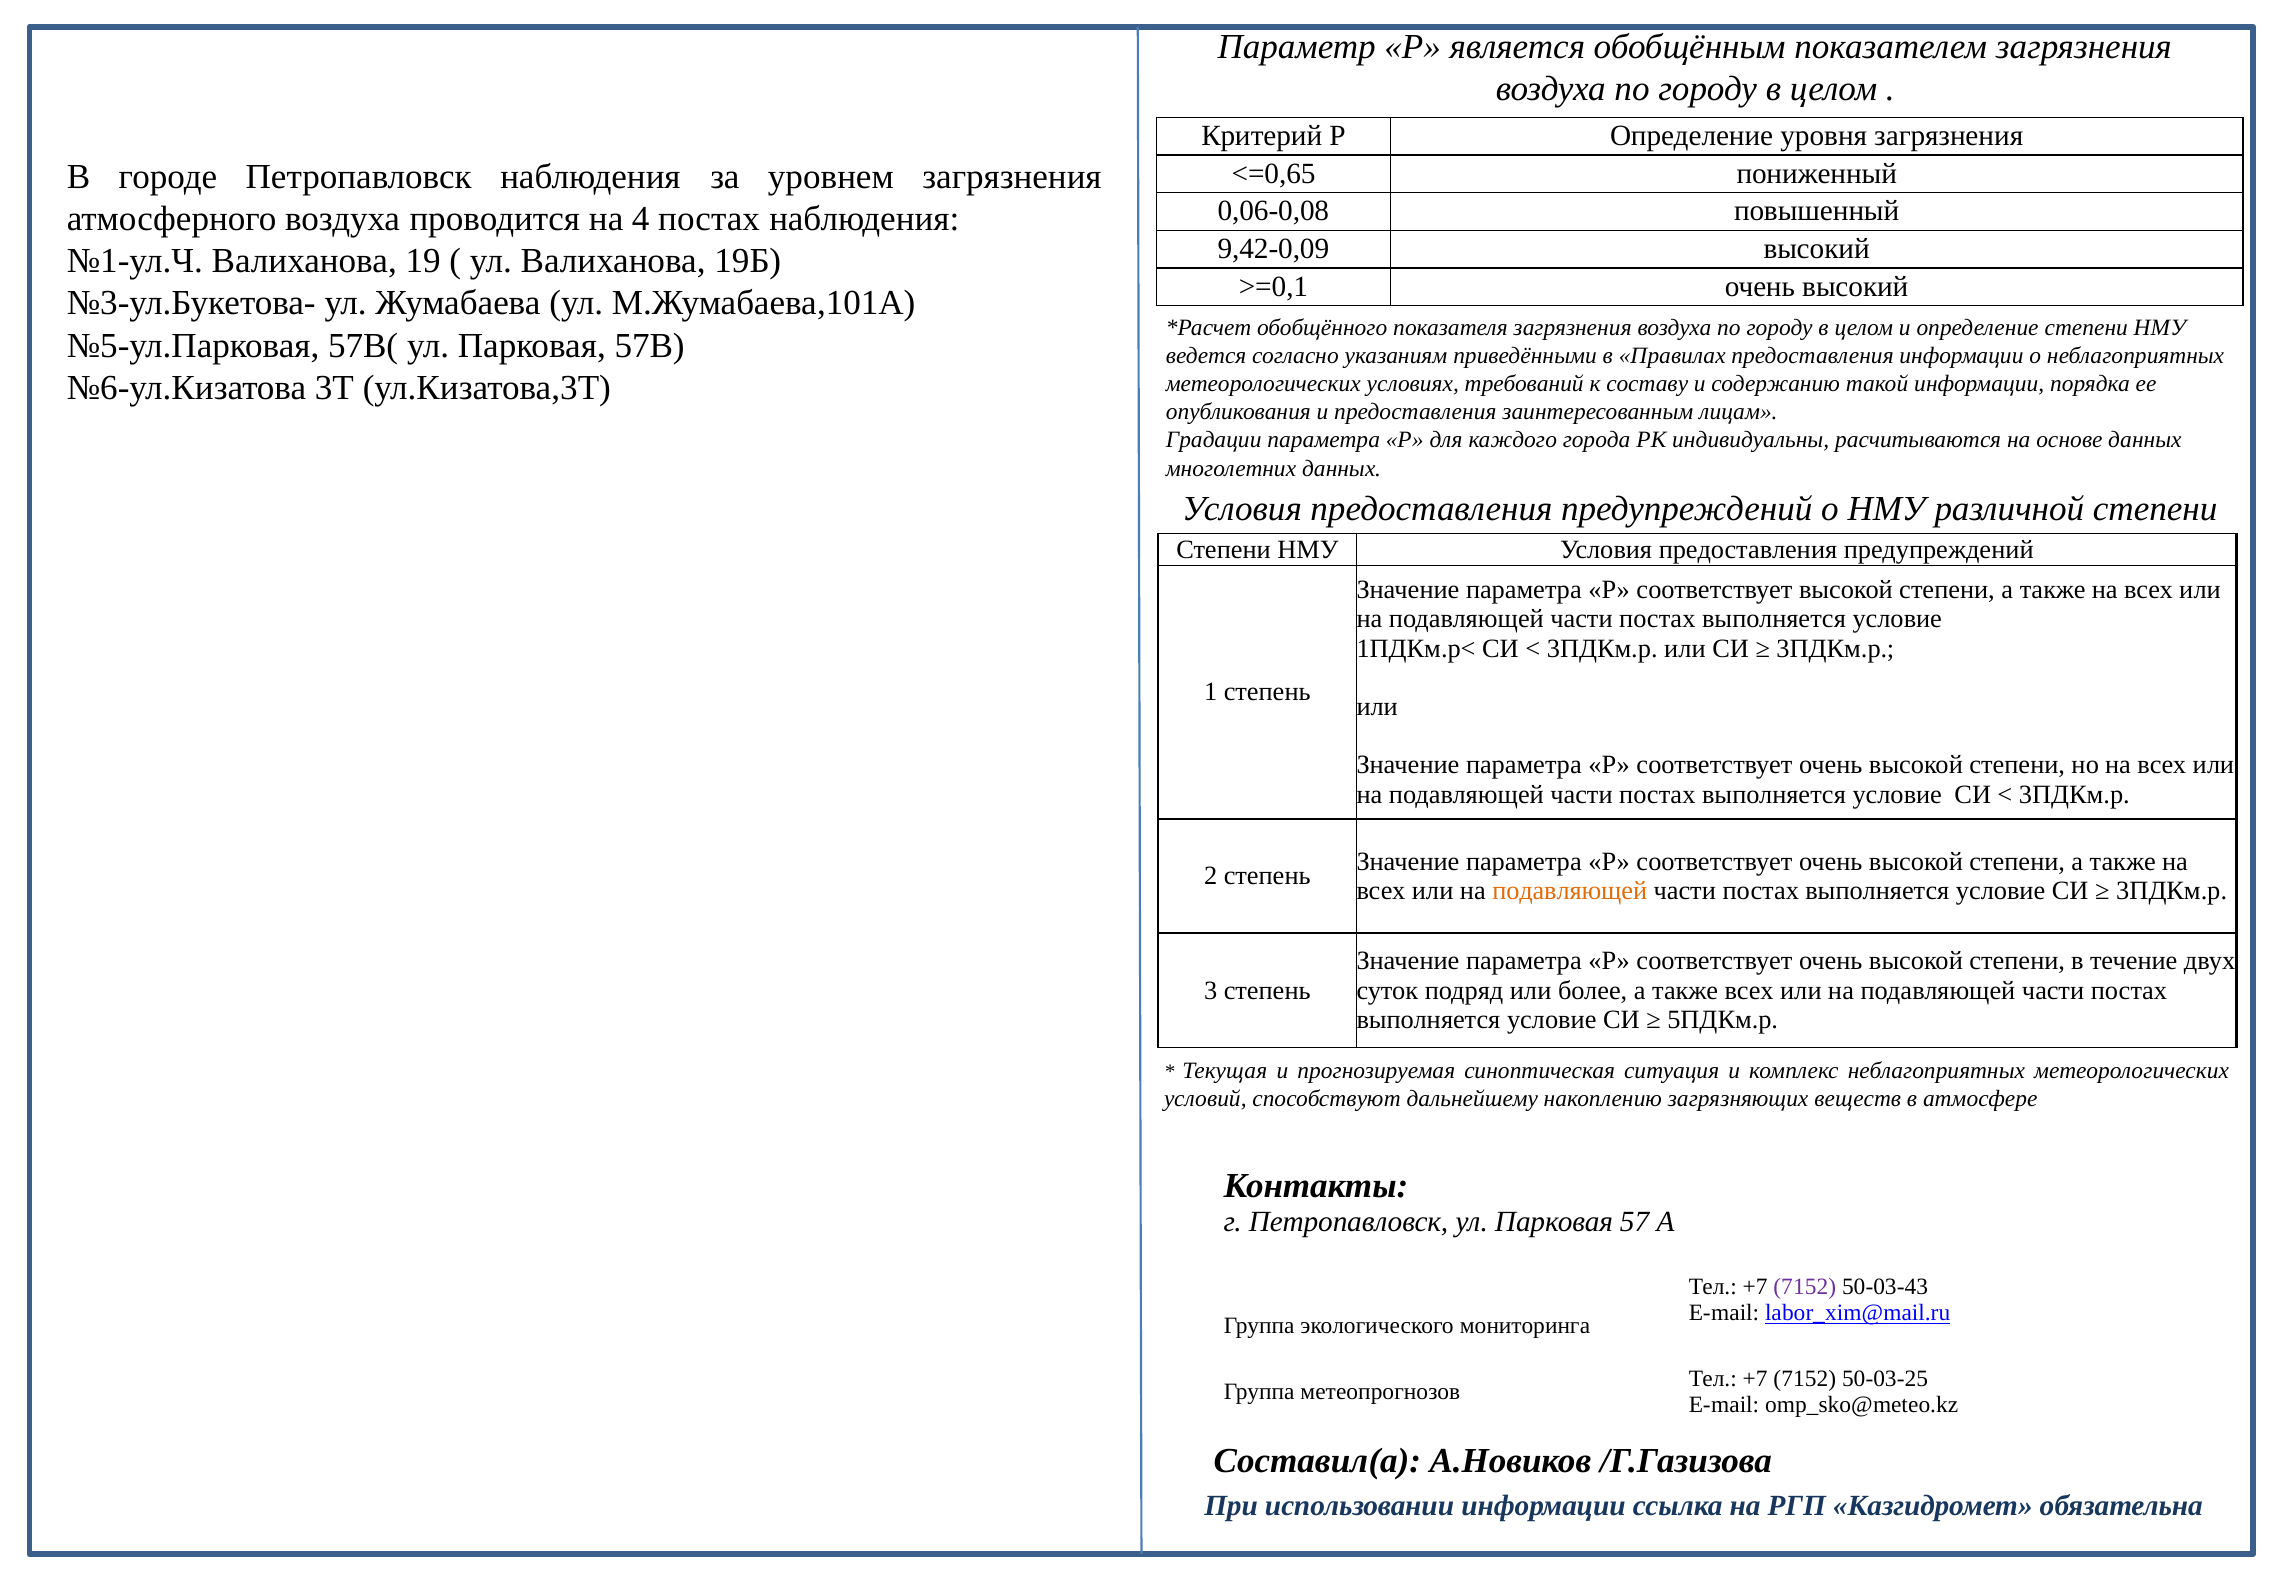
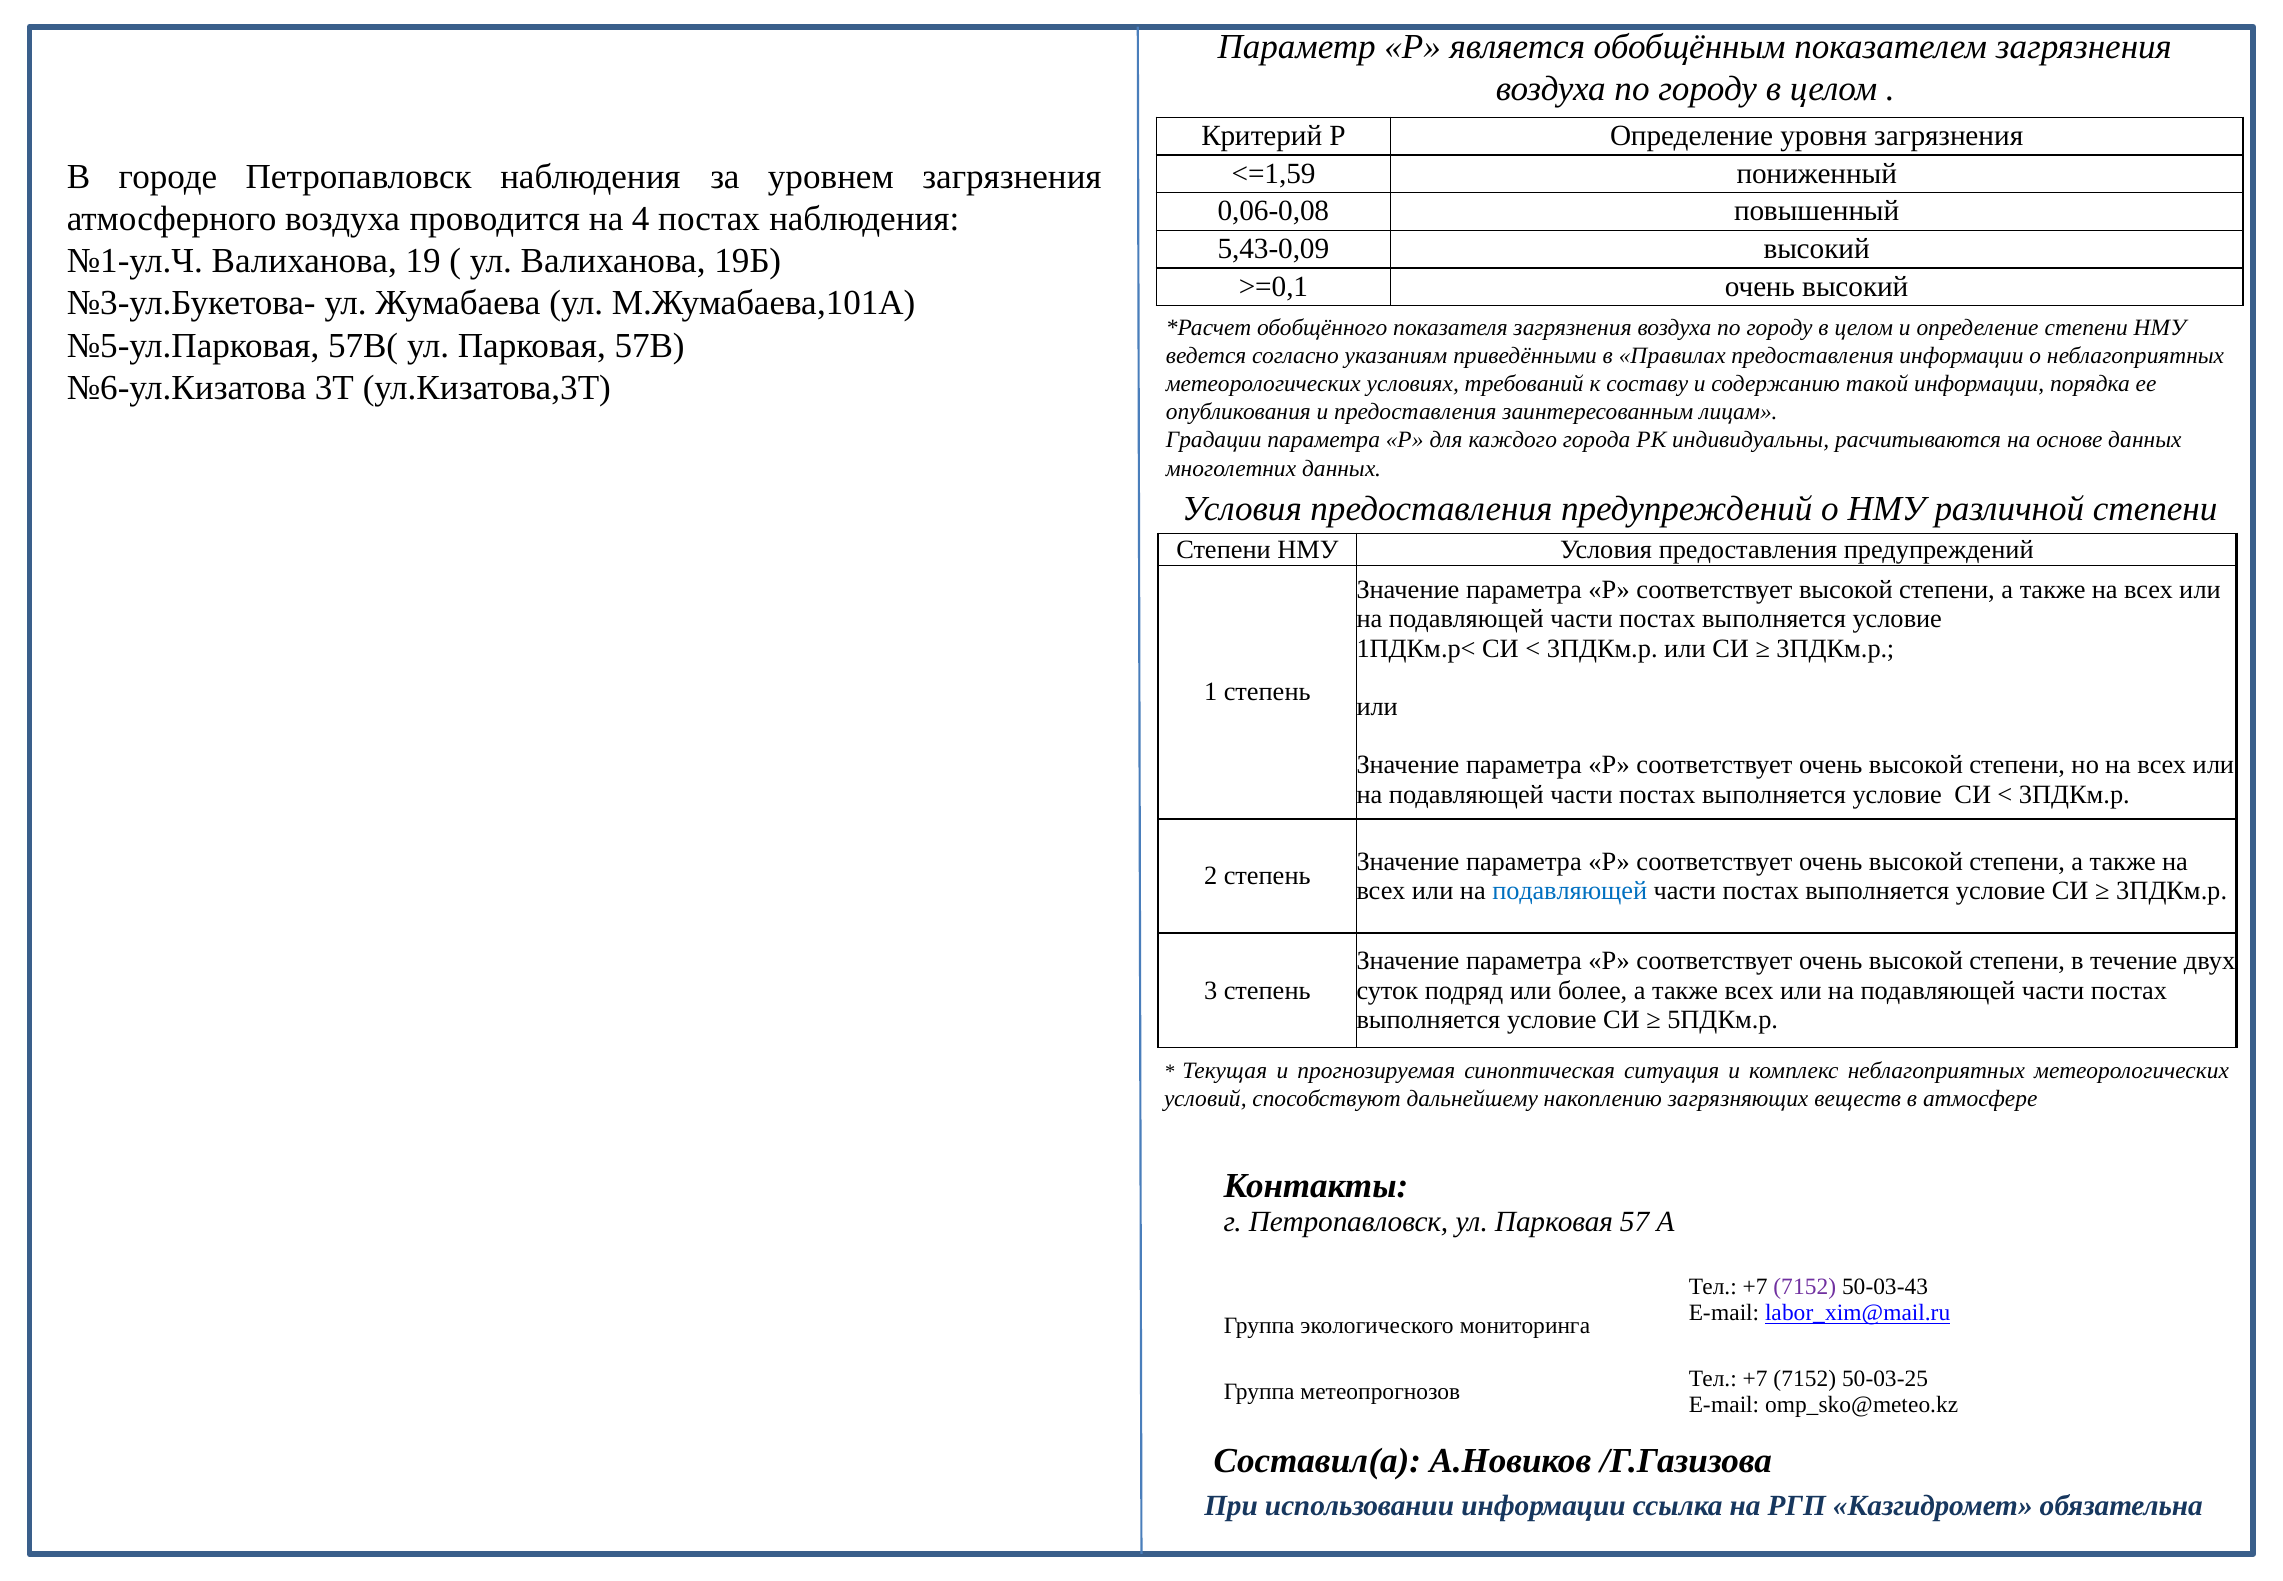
<=0,65: <=0,65 -> <=1,59 (1274, 173)
9,42-0,09: 9,42-0,09 -> 5,43-0,09 (1273, 249)
подавляющей colour: orange -> blue (1570, 891)
